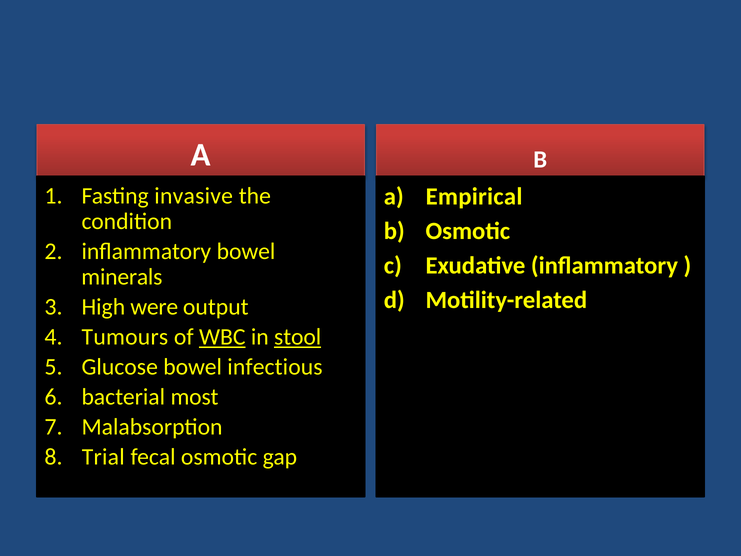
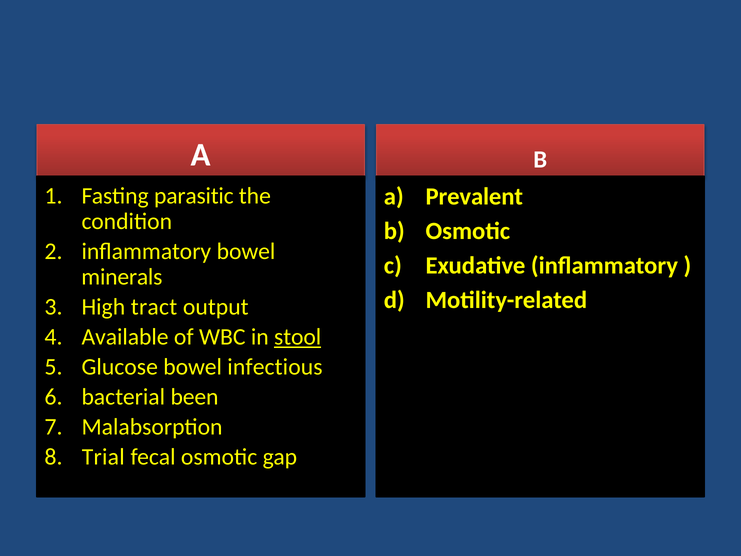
invasive: invasive -> parasitic (194, 196)
Empirical: Empirical -> Prevalent (474, 196)
were: were -> tract (154, 307)
Tumours: Tumours -> Available (125, 337)
WBC underline: present -> none (222, 337)
most: most -> been (195, 397)
